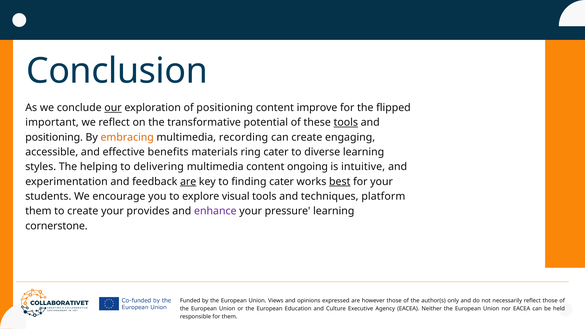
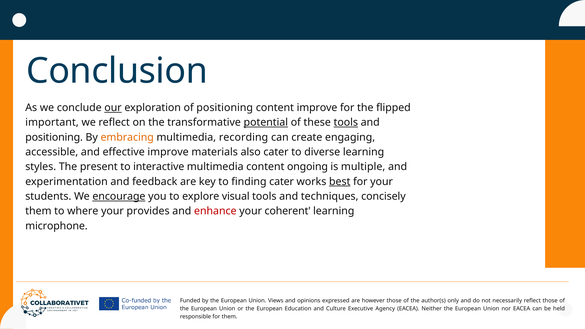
potential underline: none -> present (266, 122)
effective benefits: benefits -> improve (168, 152)
ring: ring -> also (251, 152)
helping: helping -> present (99, 167)
delivering: delivering -> interactive (159, 167)
intuitive: intuitive -> multiple (363, 167)
are underline: present -> none (188, 182)
encourage underline: none -> present (119, 196)
platform: platform -> concisely (383, 196)
to create: create -> where (83, 211)
enhance colour: purple -> red (215, 211)
pressure: pressure -> coherent (288, 211)
cornerstone: cornerstone -> microphone (56, 226)
